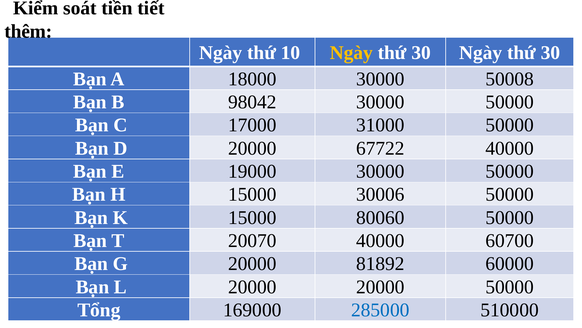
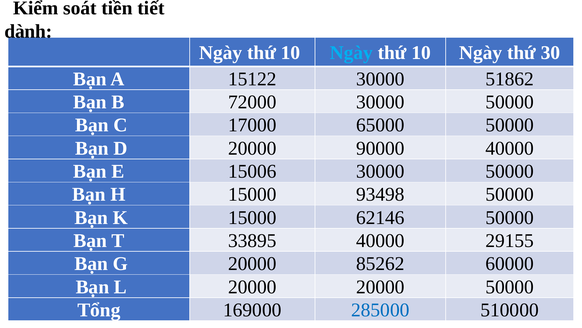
thêm: thêm -> dành (28, 31)
Ngày colour: yellow -> light blue (351, 53)
30: 30 -> 10 (421, 53)
18000: 18000 -> 15122 (252, 79)
50008: 50008 -> 51862 (510, 79)
98042: 98042 -> 72000 (252, 102)
31000: 31000 -> 65000 (380, 125)
67722: 67722 -> 90000 (380, 148)
19000: 19000 -> 15006 (252, 171)
30006: 30006 -> 93498 (380, 194)
80060: 80060 -> 62146 (380, 217)
20070: 20070 -> 33895 (252, 240)
60700: 60700 -> 29155 (510, 240)
81892: 81892 -> 85262 (380, 263)
